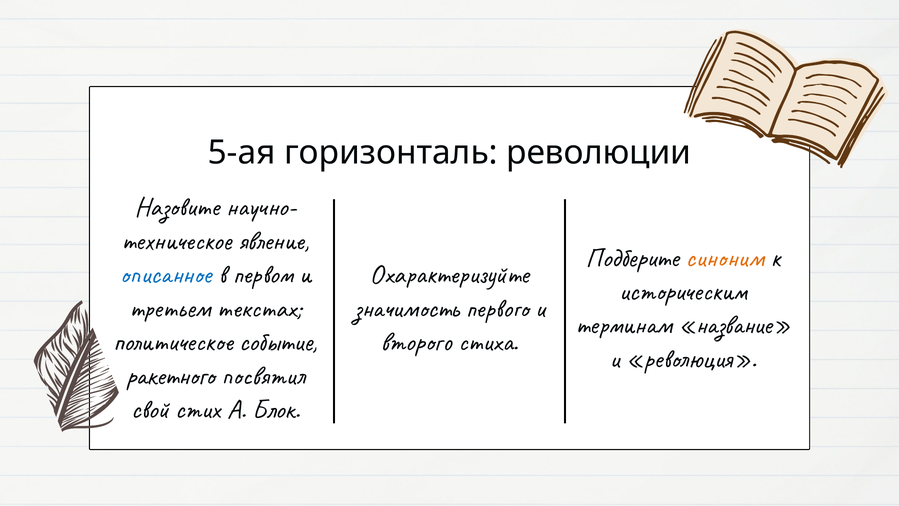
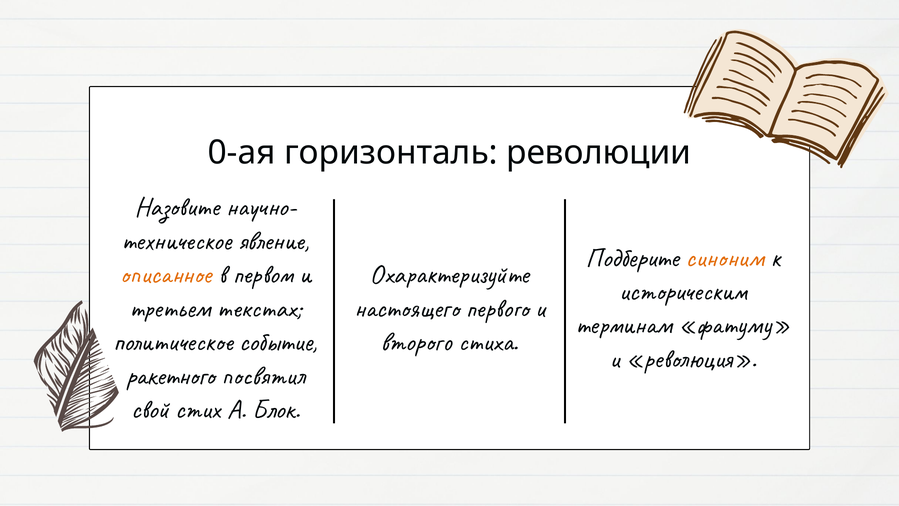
5-ая: 5-ая -> 0-ая (242, 152)
описанное colour: blue -> orange (166, 274)
значимость: значимость -> настоящего (407, 308)
название: название -> фатуму (735, 325)
